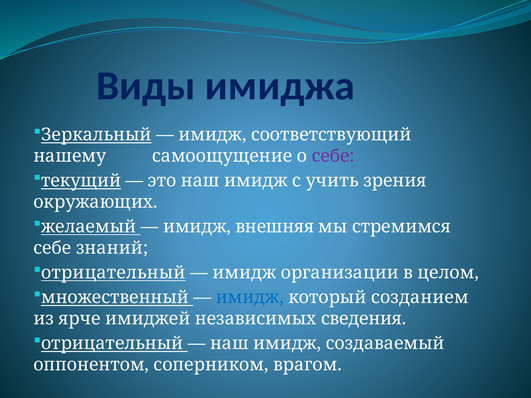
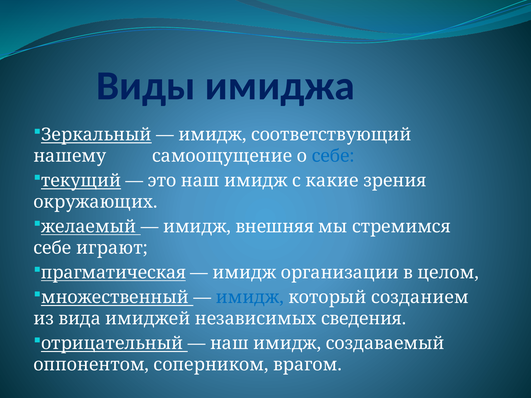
себе colour: purple -> blue (333, 156)
учить: учить -> какие (332, 181)
знаний: знаний -> играют (112, 248)
отрицательный: отрицательный -> прагматическая (114, 273)
ярче: ярче -> вида (80, 319)
